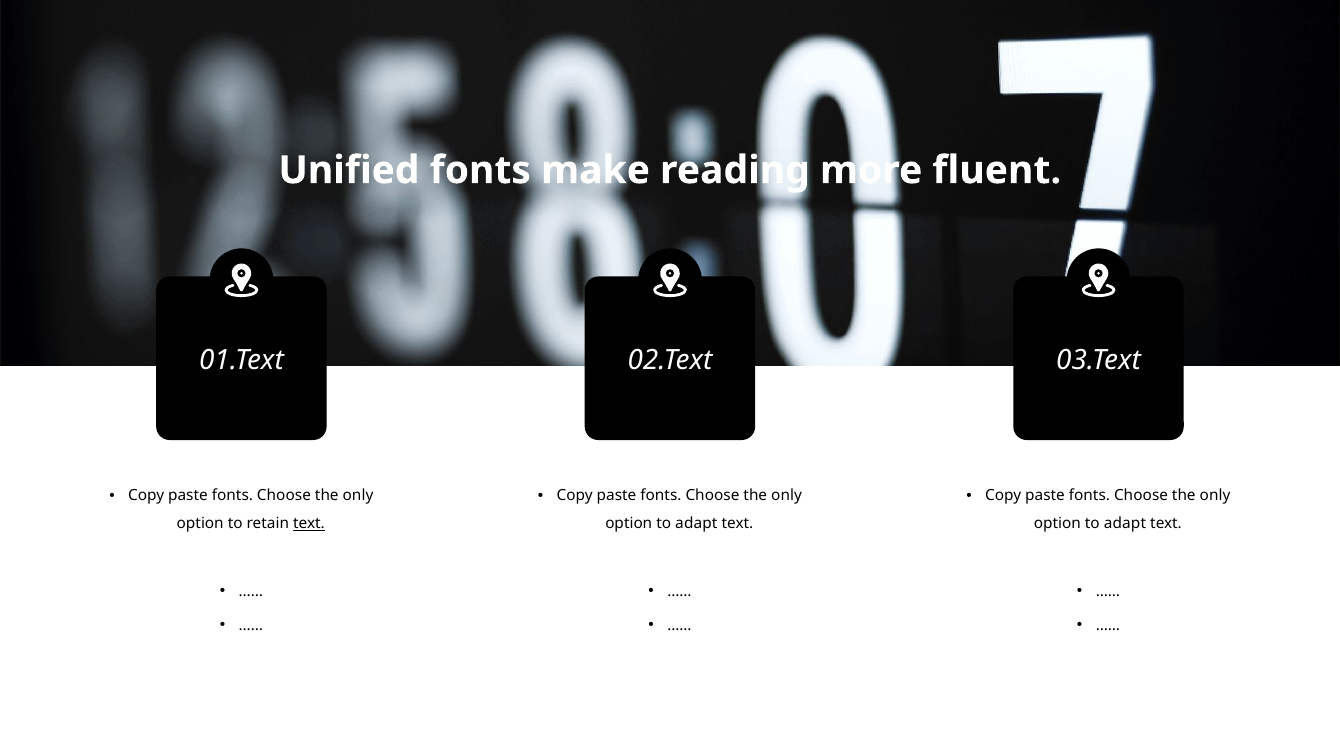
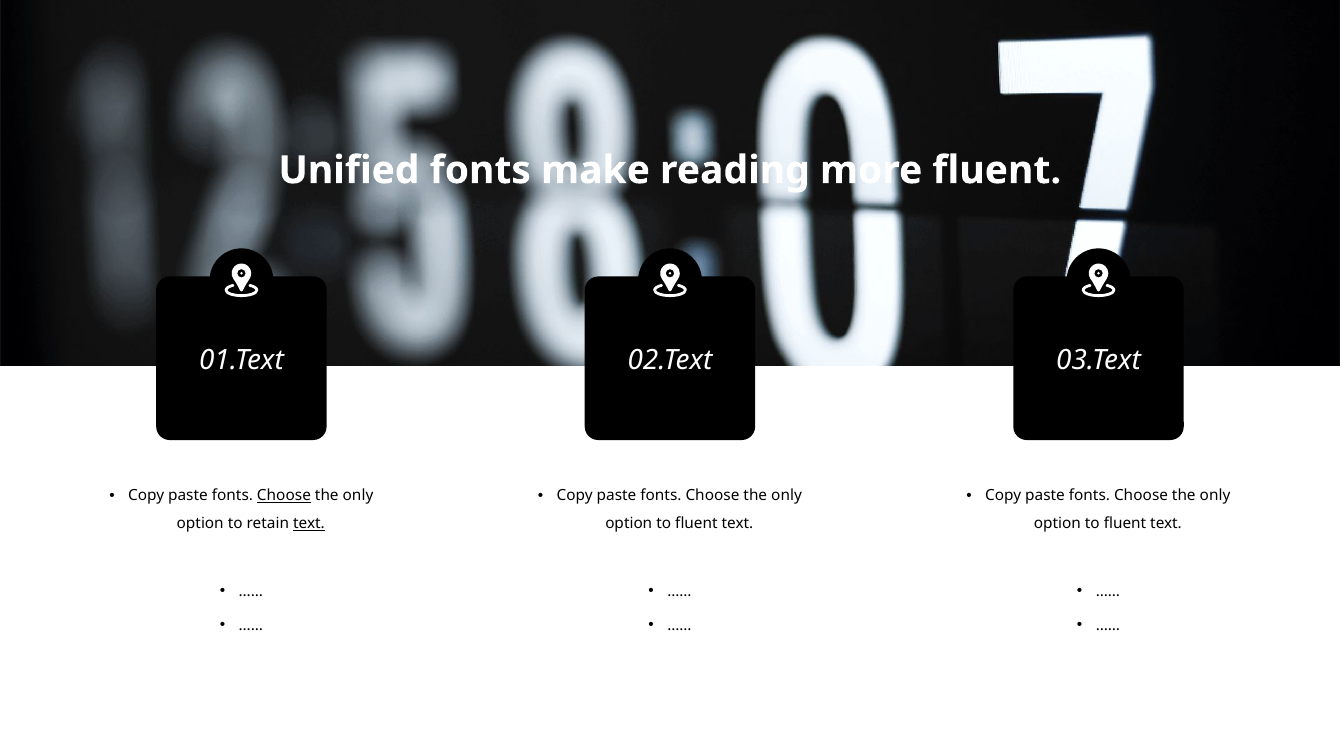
Choose underline: none -> present (284, 496)
adapt: adapt -> fluent (696, 523)
adapt: adapt -> fluent (1125, 523)
